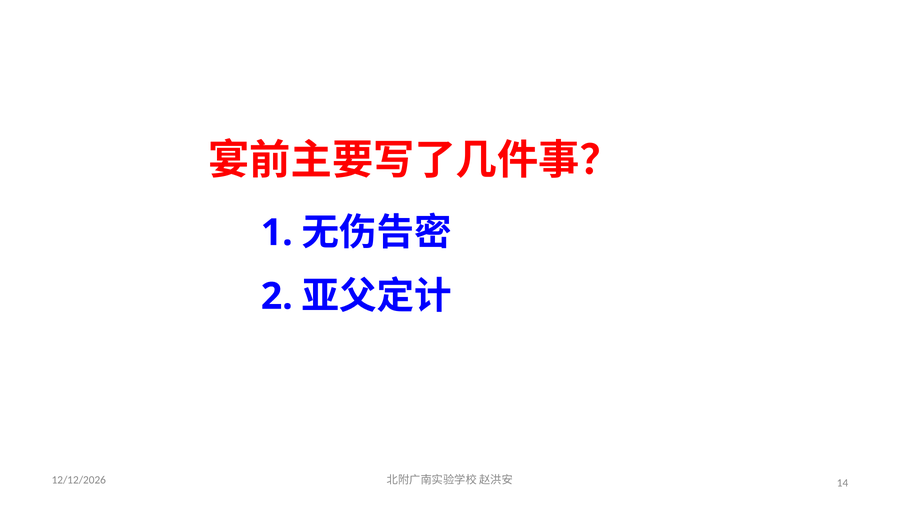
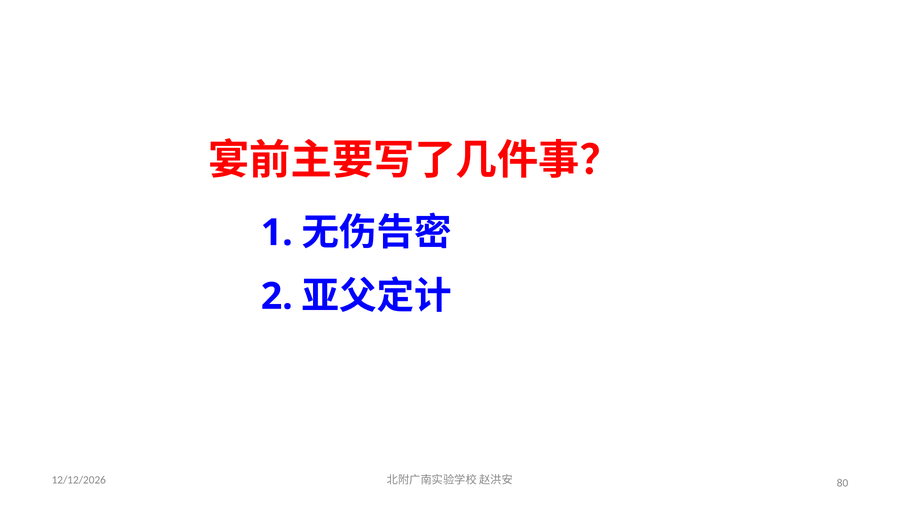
14: 14 -> 80 (843, 483)
